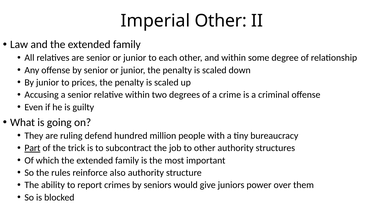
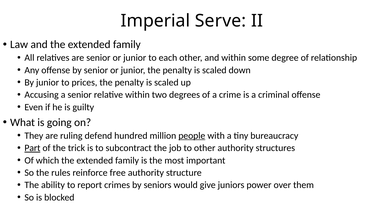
Imperial Other: Other -> Serve (221, 21)
people underline: none -> present (192, 136)
also: also -> free (118, 173)
